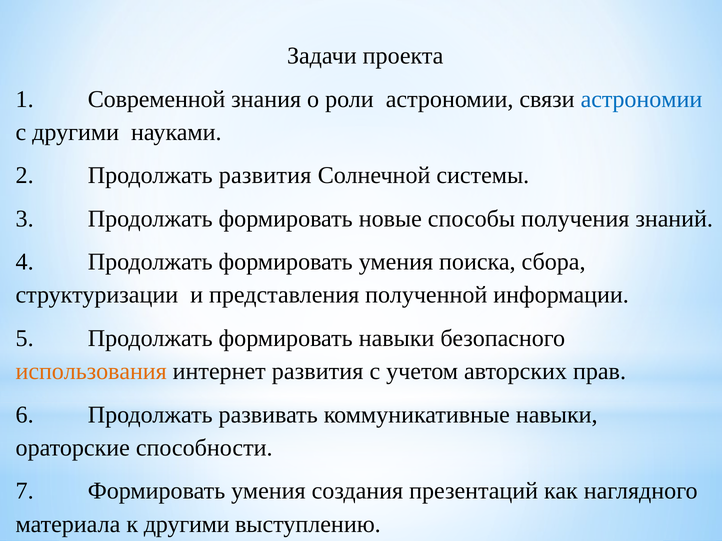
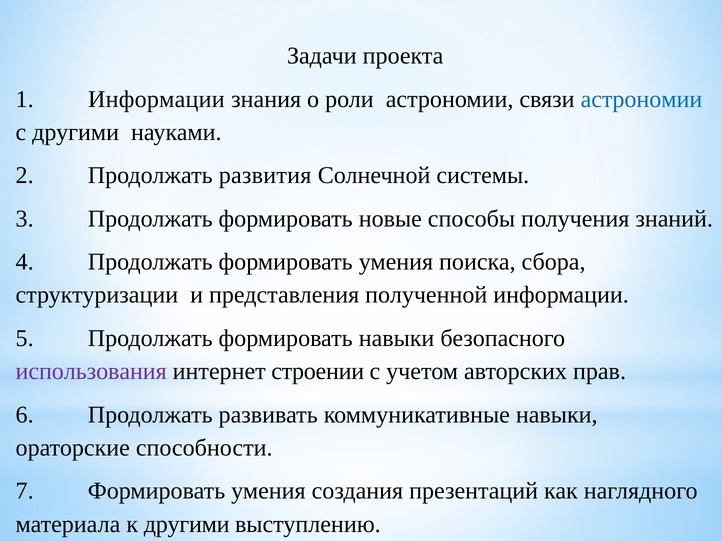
1 Современной: Современной -> Информации (156, 99)
использования colour: orange -> purple (91, 372)
интернет развития: развития -> строении (318, 372)
